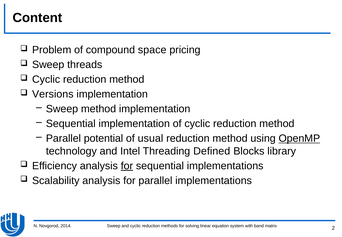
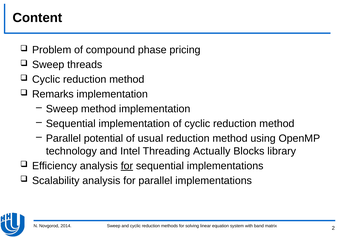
space: space -> phase (152, 50)
Versions: Versions -> Remarks (53, 94)
OpenMP underline: present -> none (299, 138)
Defined: Defined -> Actually (212, 151)
